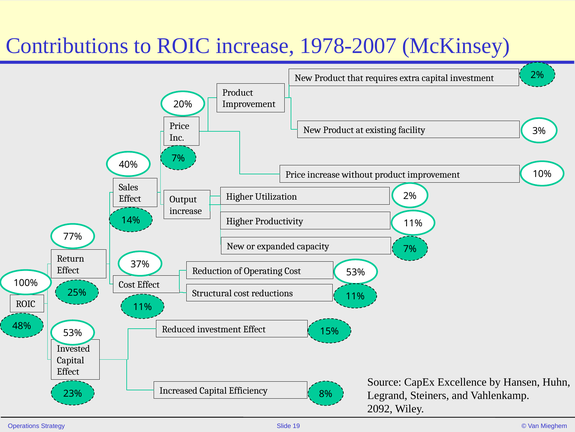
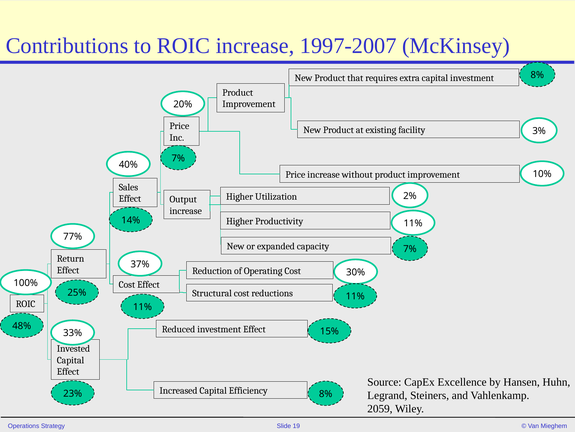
1978-2007: 1978-2007 -> 1997-2007 (348, 46)
2%: 2% -> 8% (537, 75)
53%: 53% -> 30% (356, 272)
53%: 53% -> 33% (73, 333)
2092: 2092 -> 2059 (380, 408)
